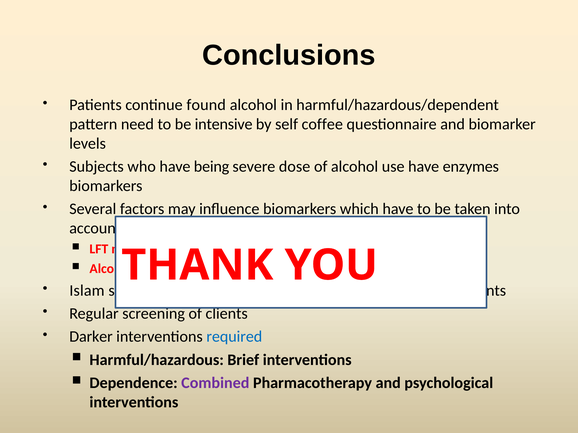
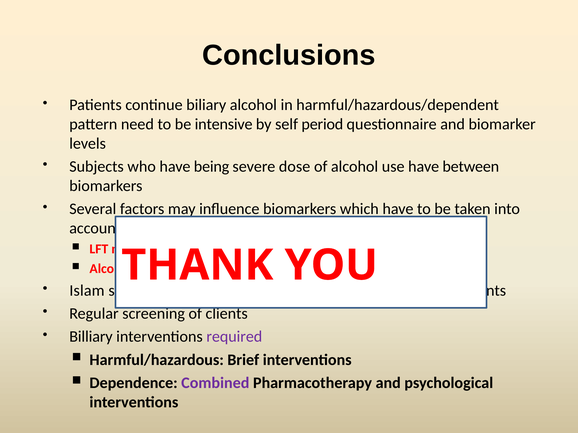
found: found -> biliary (206, 105)
coffee: coffee -> period (322, 124)
enzymes: enzymes -> between (471, 167)
Darker: Darker -> Billiary (91, 337)
required colour: blue -> purple (234, 337)
